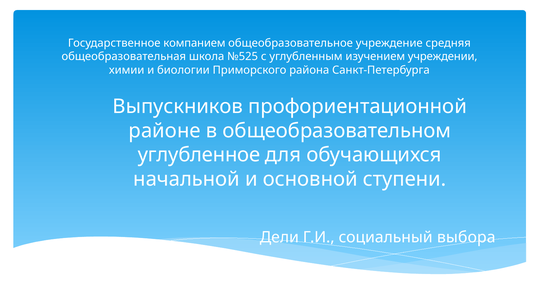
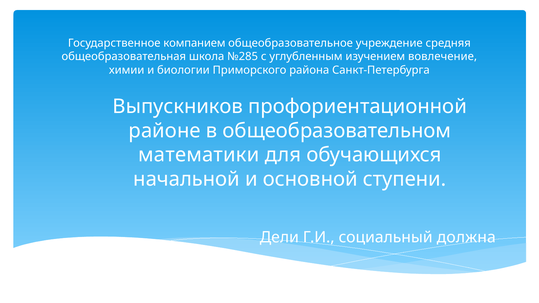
№525: №525 -> №285 (243, 57)
учреждении: учреждении -> вовлечение (443, 57)
углубленное: углубленное -> математики (199, 155)
выбора: выбора -> должна (466, 237)
